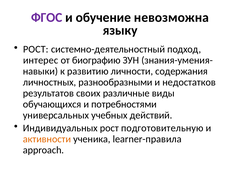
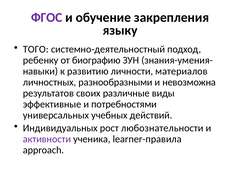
невозможна: невозможна -> закрепления (172, 17)
РОСТ: РОСТ -> ТОГО (36, 49)
интерес: интерес -> ребенку (41, 60)
содержания: содержания -> материалов (181, 71)
недостатков: недостатков -> невозможна (189, 82)
обучающихся: обучающихся -> эффективные (52, 104)
подготовительную: подготовительную -> любознательности (162, 128)
активности colour: orange -> purple (47, 138)
